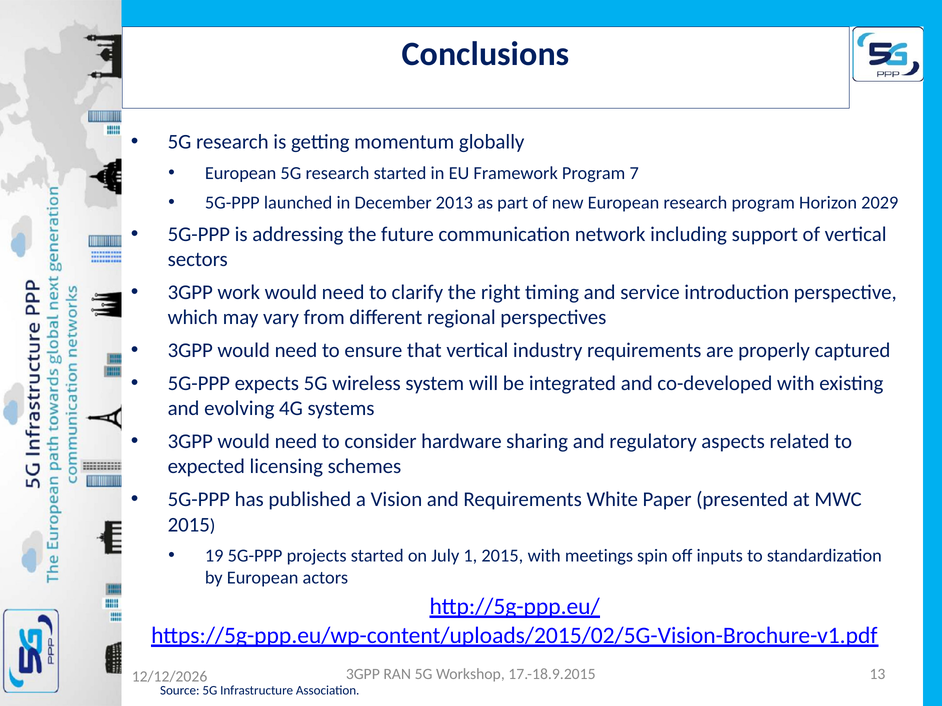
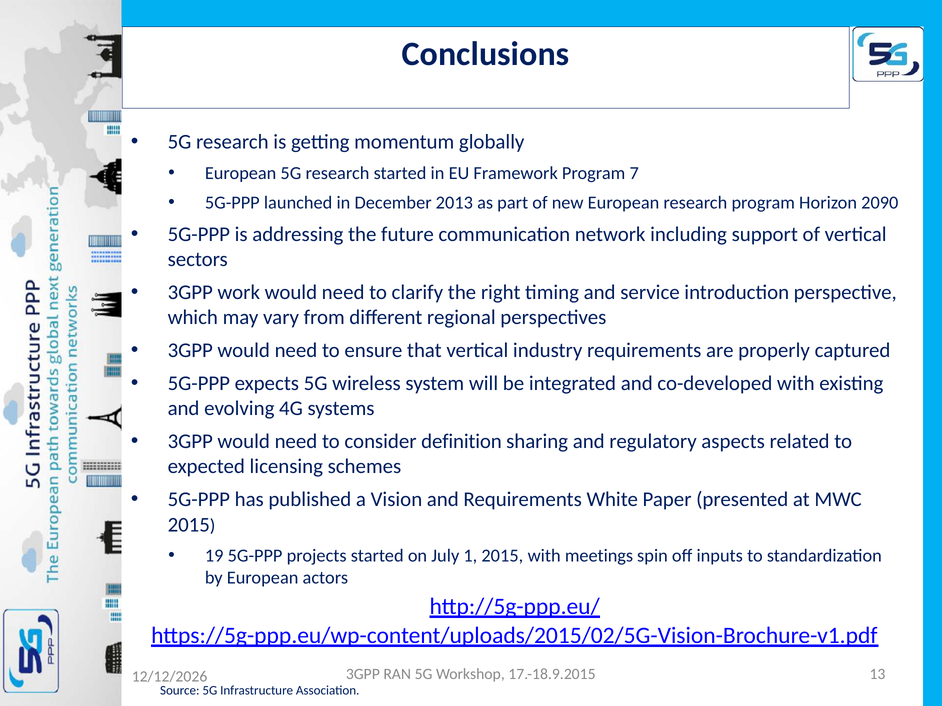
2029: 2029 -> 2090 (880, 203)
hardware: hardware -> definition (461, 442)
